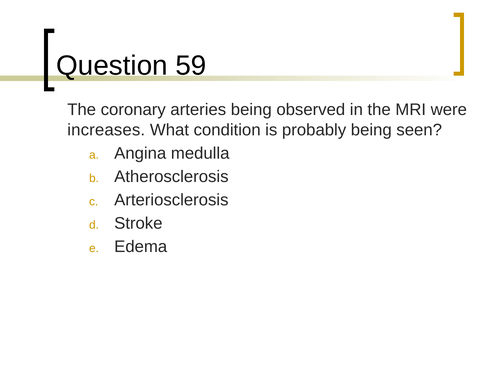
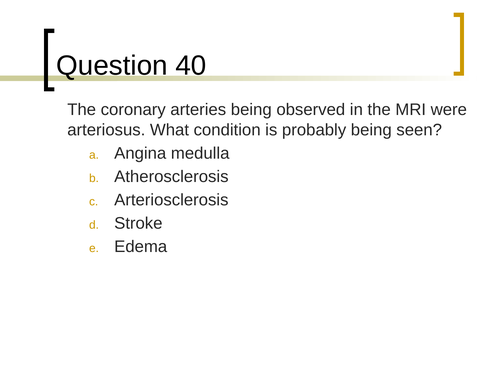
59: 59 -> 40 (191, 66)
increases: increases -> arteriosus (106, 130)
